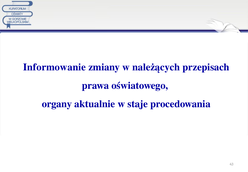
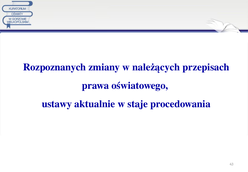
Informowanie: Informowanie -> Rozpoznanych (55, 67)
organy: organy -> ustawy (57, 104)
